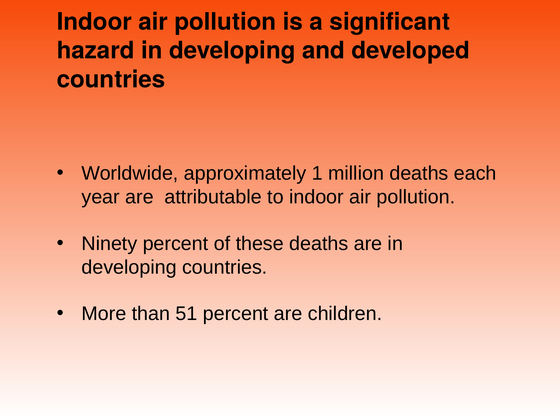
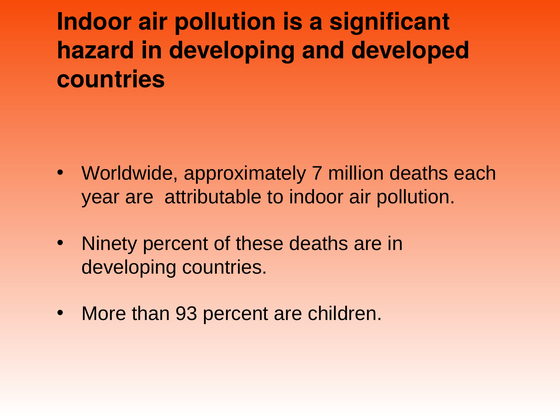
1: 1 -> 7 (317, 173)
51: 51 -> 93 (186, 314)
